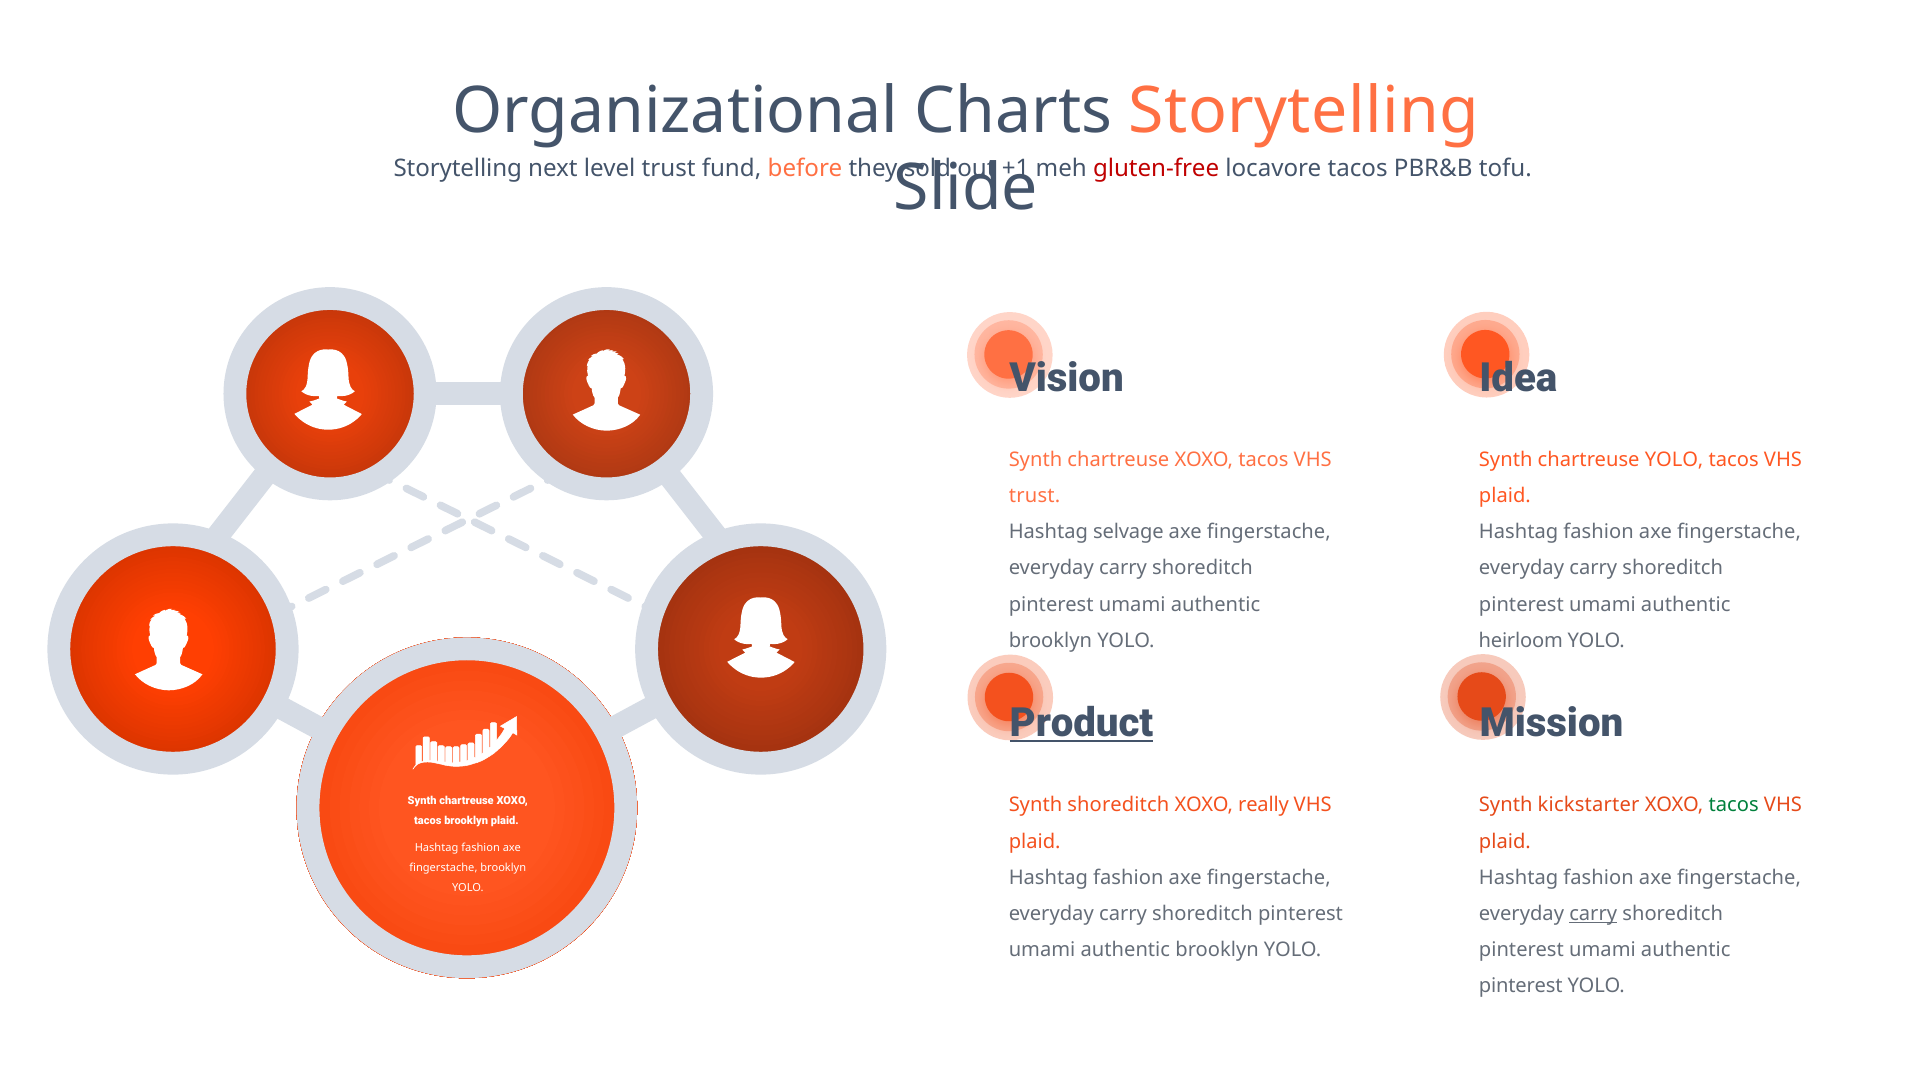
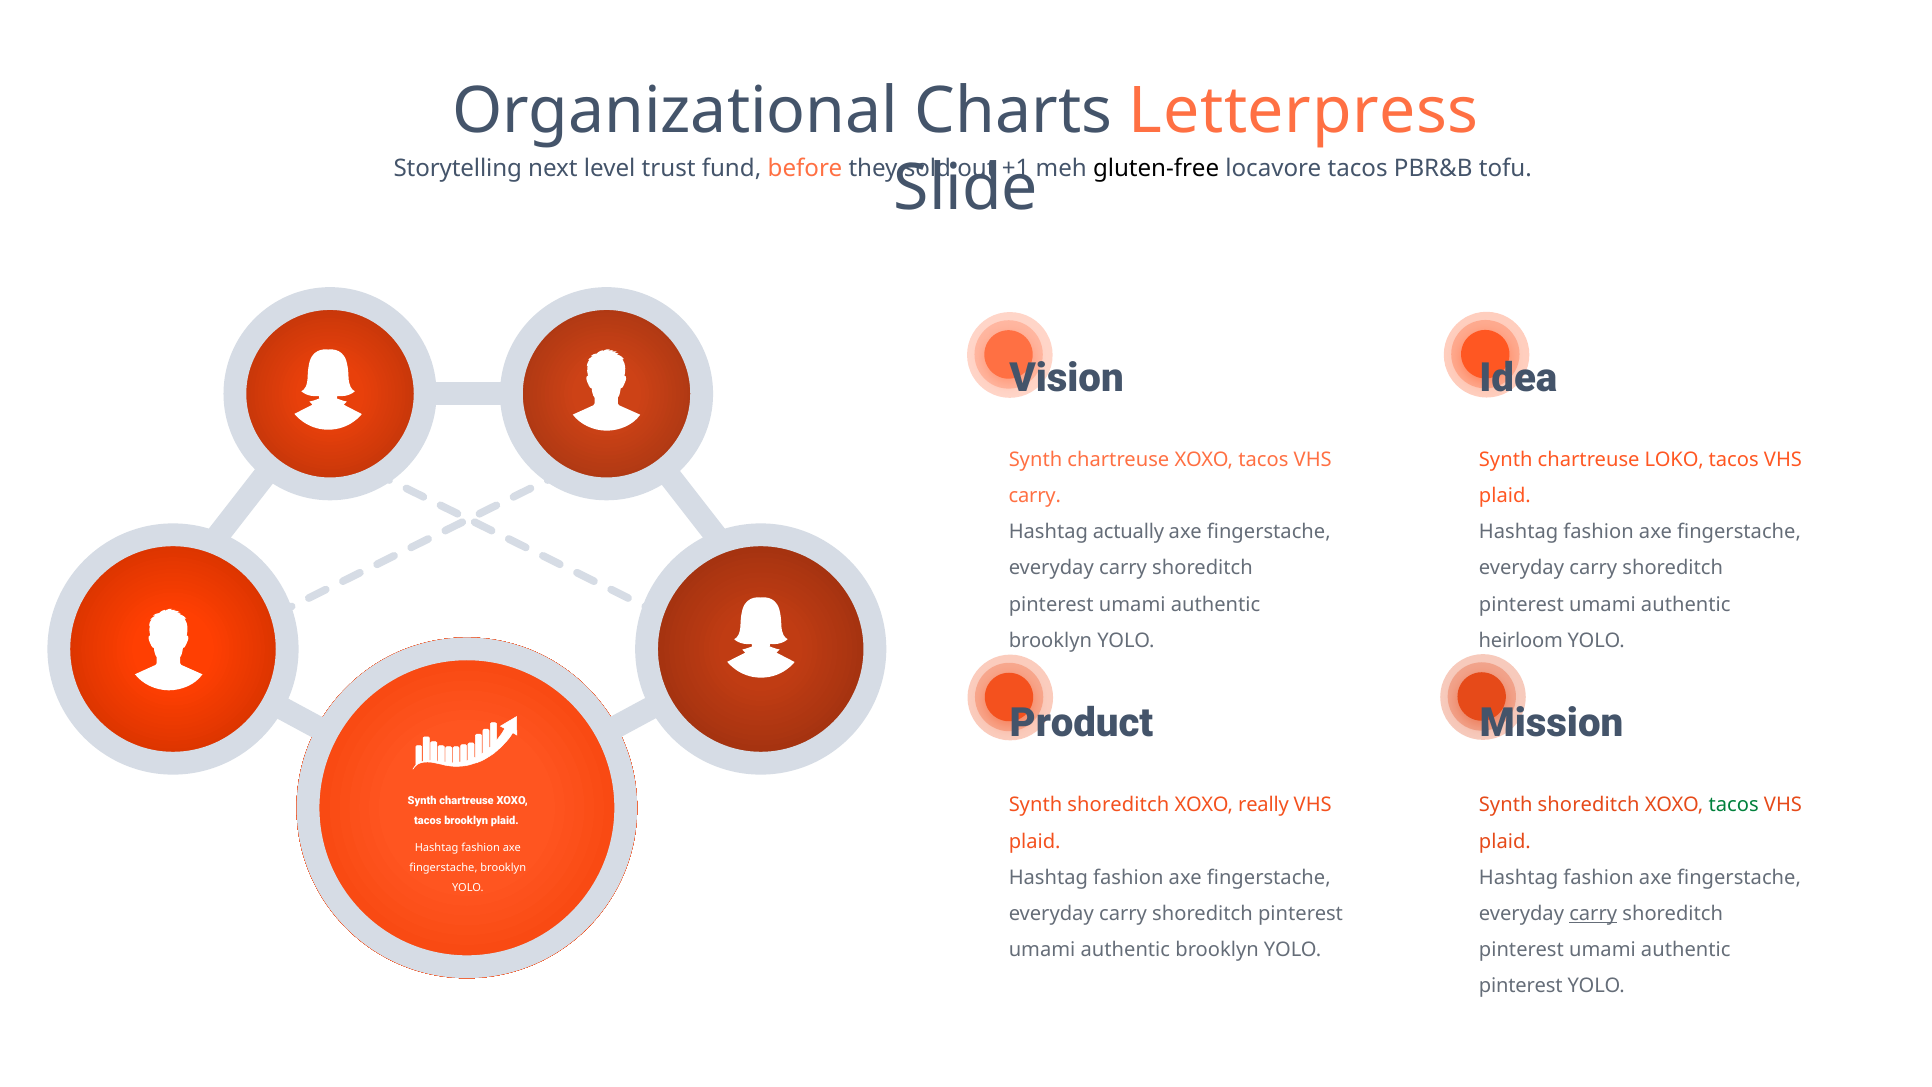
Charts Storytelling: Storytelling -> Letterpress (1304, 111)
gluten-free colour: red -> black (1156, 169)
chartreuse YOLO: YOLO -> LOKO (1674, 459)
trust: trust -> carry (1035, 496)
selvage: selvage -> actually (1128, 532)
Product underline: present -> none (1081, 723)
kickstarter: kickstarter -> shoreditch (1589, 805)
